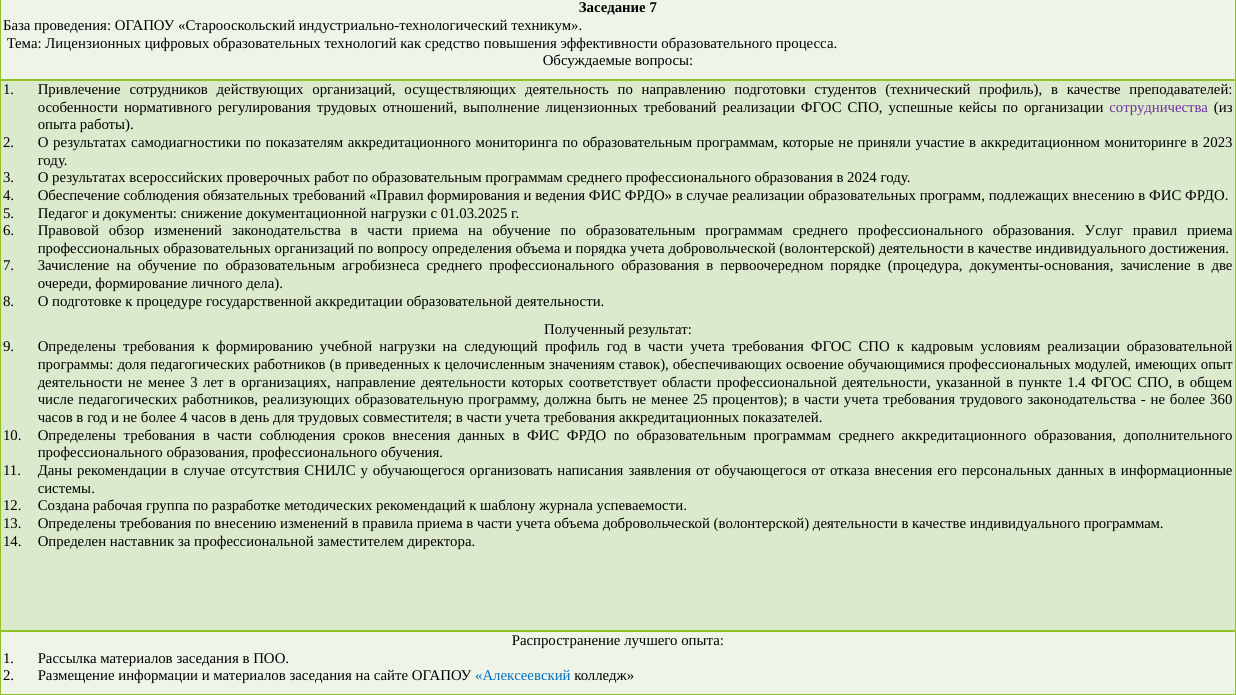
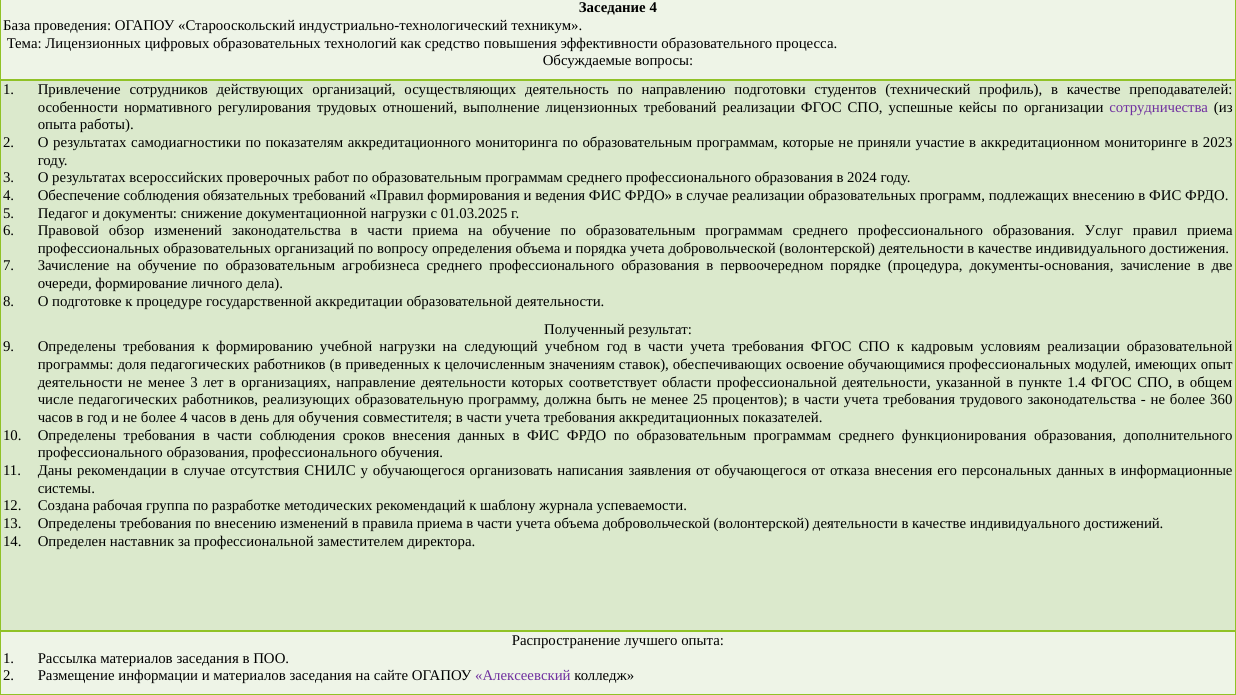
Заседание 7: 7 -> 4 (653, 8)
следующий профиль: профиль -> учебном (572, 347)
для трудовых: трудовых -> обучения (329, 418)
среднего аккредитационного: аккредитационного -> функционирования (964, 435)
индивидуального программам: программам -> достижений (1124, 524)
Алексеевский colour: blue -> purple (523, 676)
